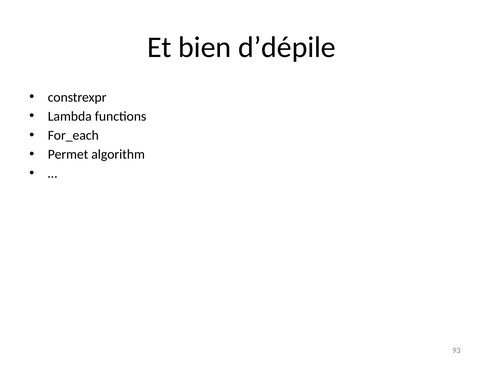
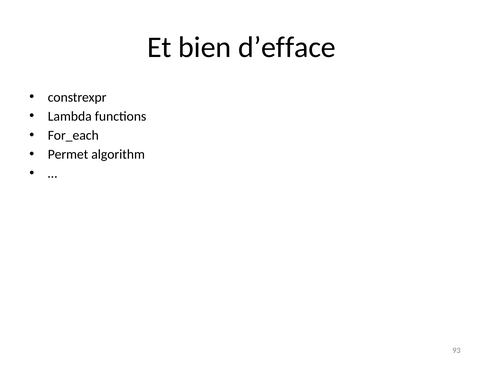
d’dépile: d’dépile -> d’efface (287, 47)
